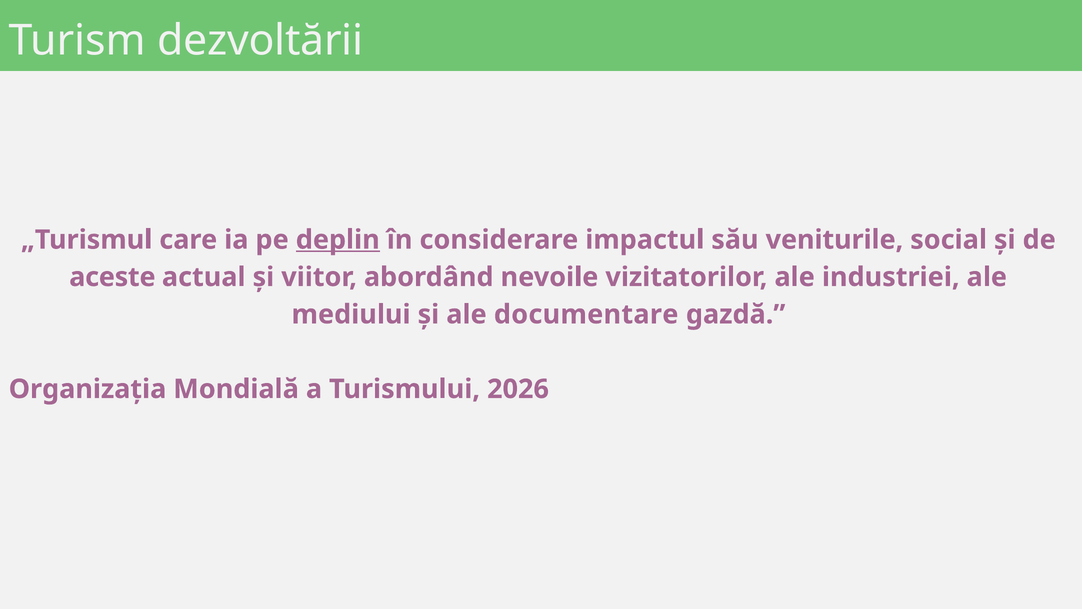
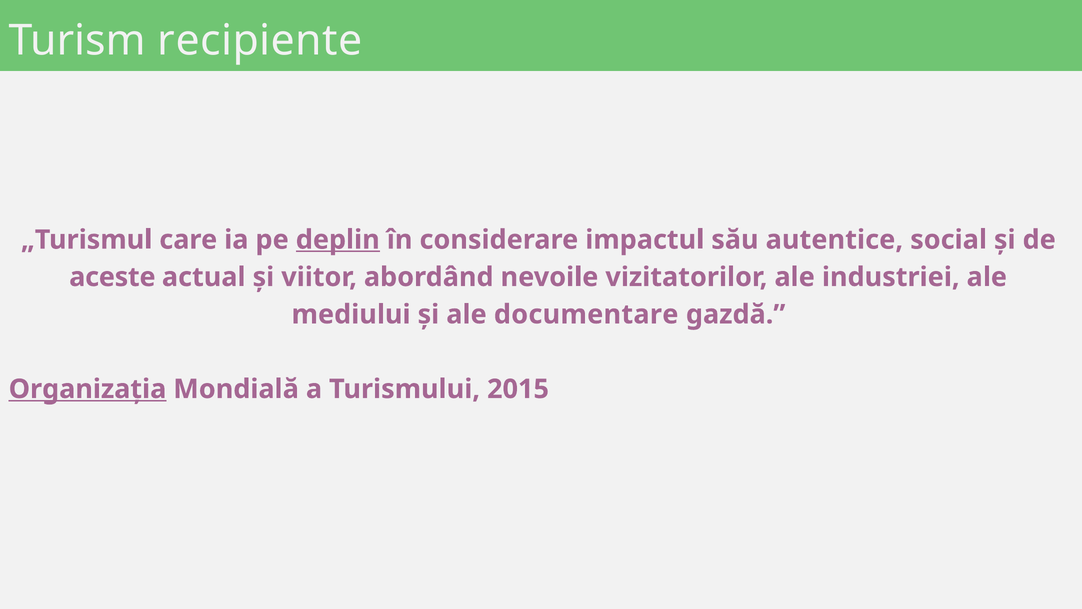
dezvoltării: dezvoltării -> recipiente (260, 40)
veniturile: veniturile -> autentice (834, 240)
Organizația underline: none -> present (87, 389)
2026: 2026 -> 2015 (518, 389)
